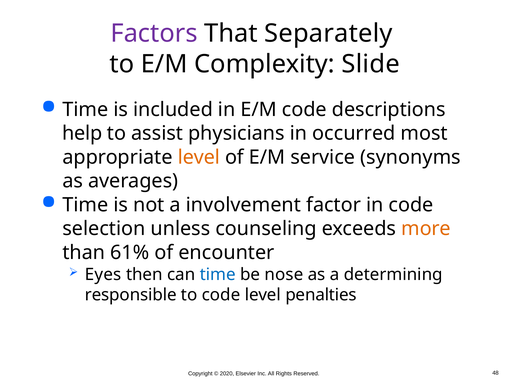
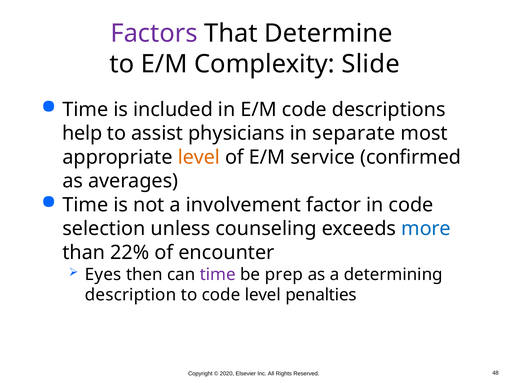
Separately: Separately -> Determine (328, 33)
occurred: occurred -> separate (354, 133)
synonyms: synonyms -> confirmed (411, 157)
more colour: orange -> blue (426, 228)
61%: 61% -> 22% (130, 252)
time colour: blue -> purple (218, 274)
nose: nose -> prep (284, 274)
responsible: responsible -> description (131, 295)
